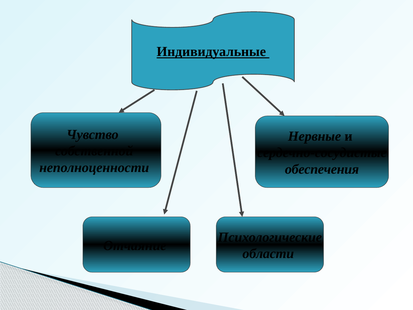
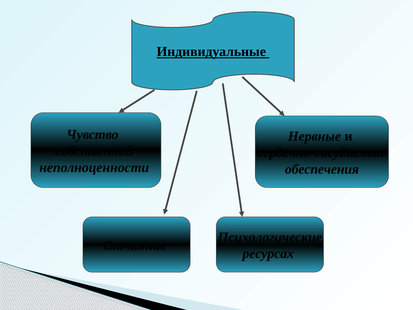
области: области -> ресурсах (268, 254)
